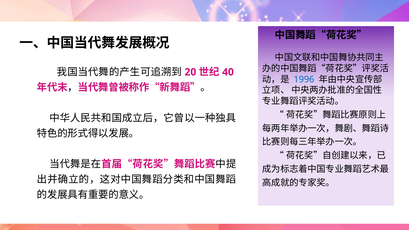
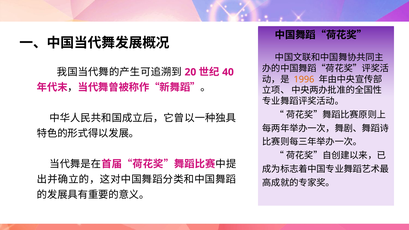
1996 colour: blue -> orange (304, 79)
